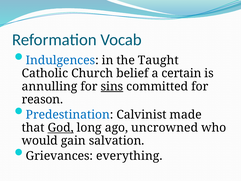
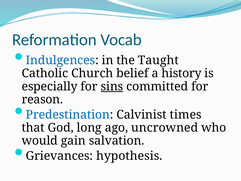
certain: certain -> history (182, 73)
annulling: annulling -> especially (50, 86)
made: made -> times (186, 115)
God underline: present -> none (61, 128)
everything: everything -> hypothesis (129, 156)
